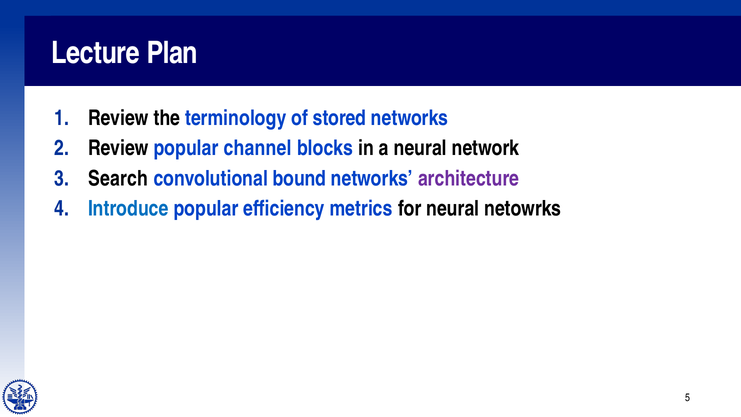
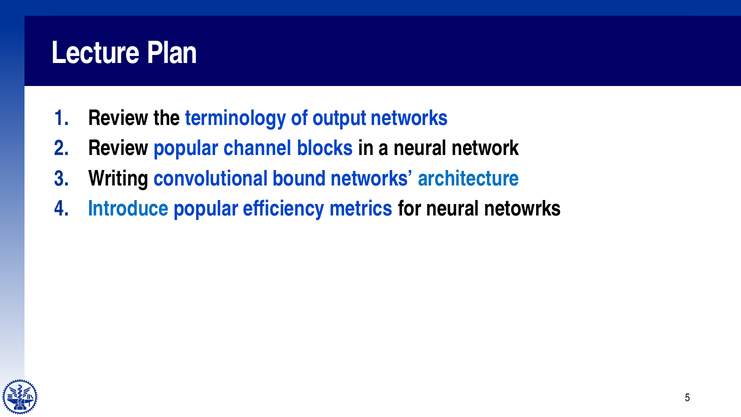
stored: stored -> output (340, 118)
Search: Search -> Writing (118, 178)
architecture colour: purple -> blue (469, 178)
